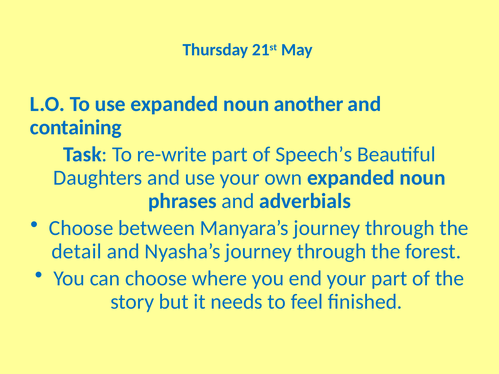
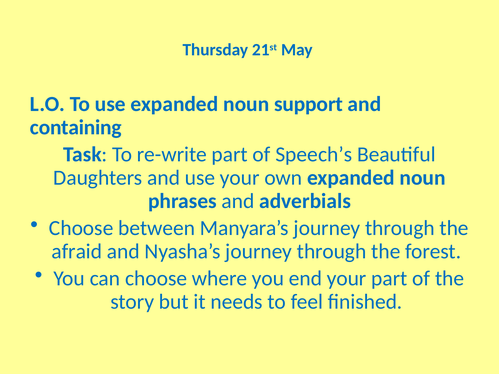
another: another -> support (309, 104)
detail: detail -> afraid (77, 252)
